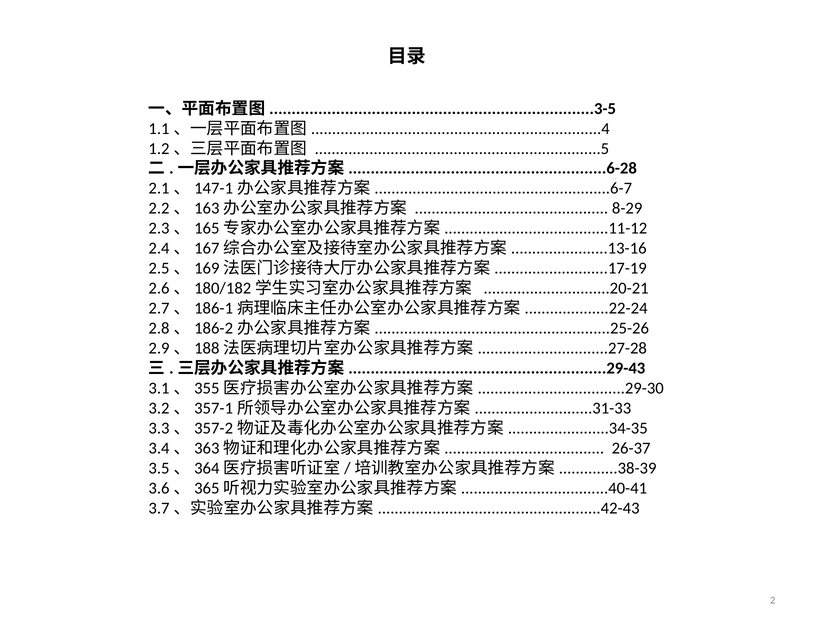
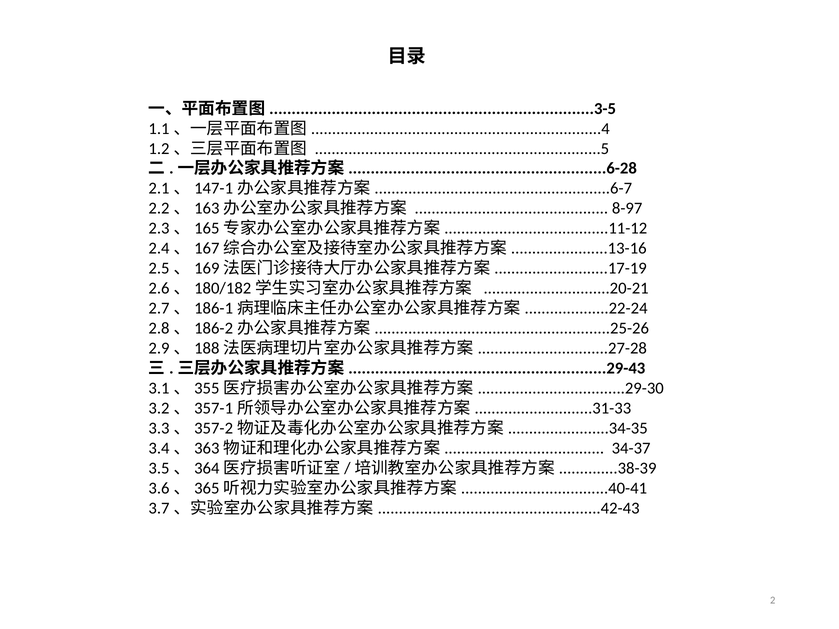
8-29: 8-29 -> 8-97 (627, 209)
26-37: 26-37 -> 34-37 (631, 448)
